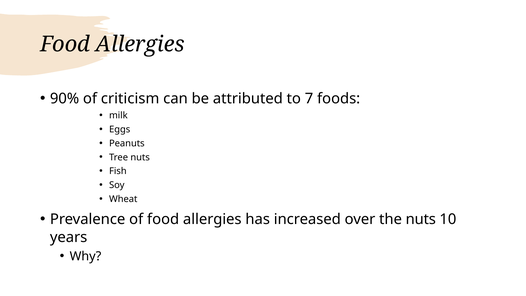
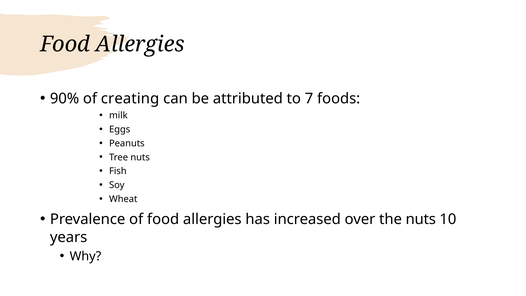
criticism: criticism -> creating (130, 99)
